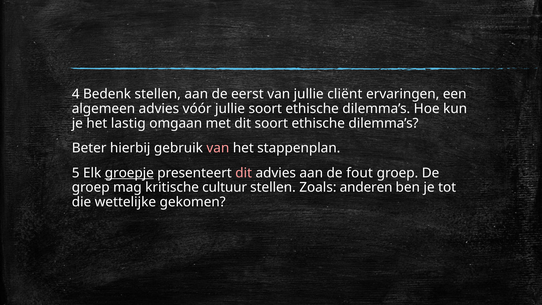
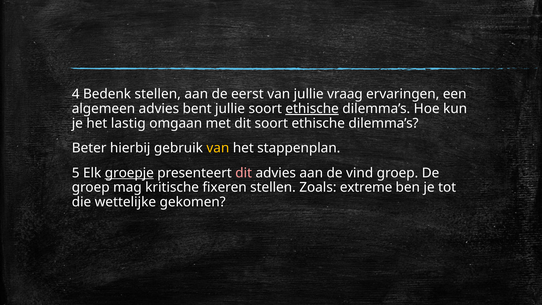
cliënt: cliënt -> vraag (345, 94)
vóór: vóór -> bent (197, 109)
ethische underline: none -> present (312, 109)
van colour: pink -> yellow (218, 148)
fout: fout -> vind (360, 173)
cultuur: cultuur -> fixeren (225, 187)
anderen: anderen -> extreme (366, 187)
